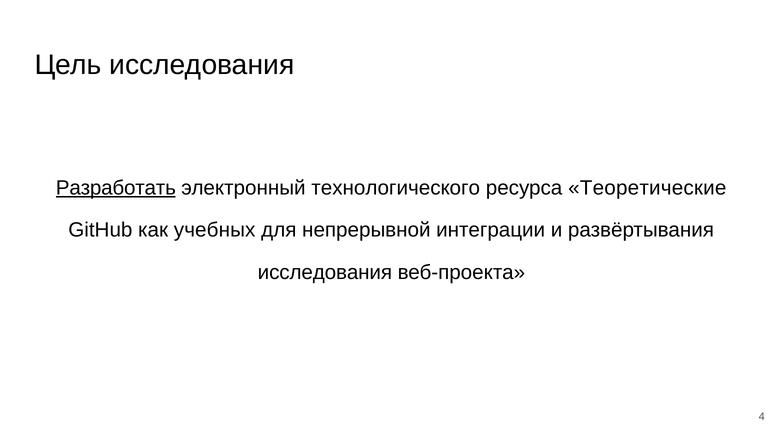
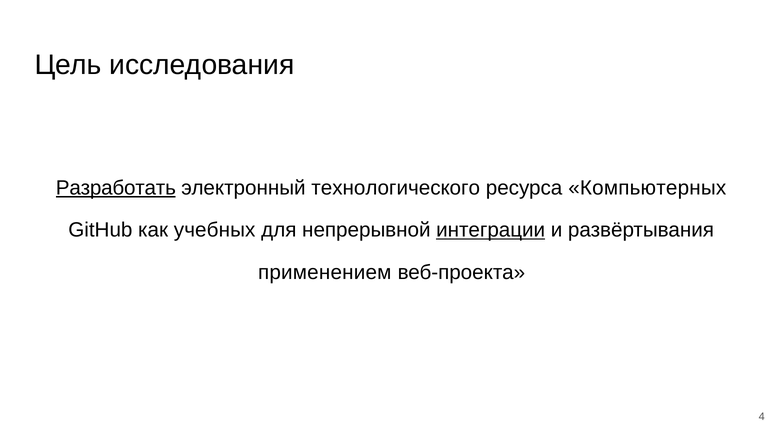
Теоретические: Теоретические -> Компьютерных (647, 188)
интеграции underline: none -> present (491, 230)
исследования: исследования -> применением (325, 273)
